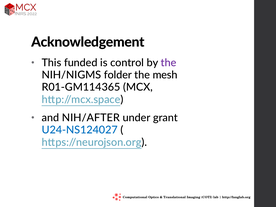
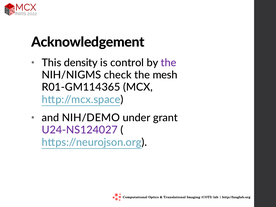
funded: funded -> density (81, 63)
folder: folder -> check (118, 75)
NIH/AFTER: NIH/AFTER -> NIH/DEMO (91, 118)
U24-NS124027 colour: blue -> purple (80, 130)
